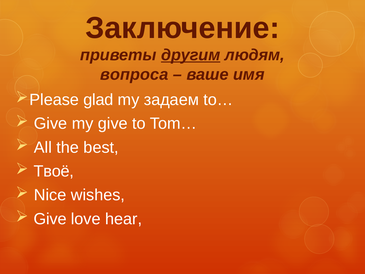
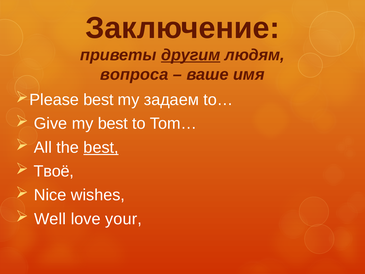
glad: glad -> best (98, 100)
my give: give -> best (113, 123)
best underline: none -> present (101, 147)
Give: Give -> Well (50, 219)
hear: hear -> your (123, 219)
